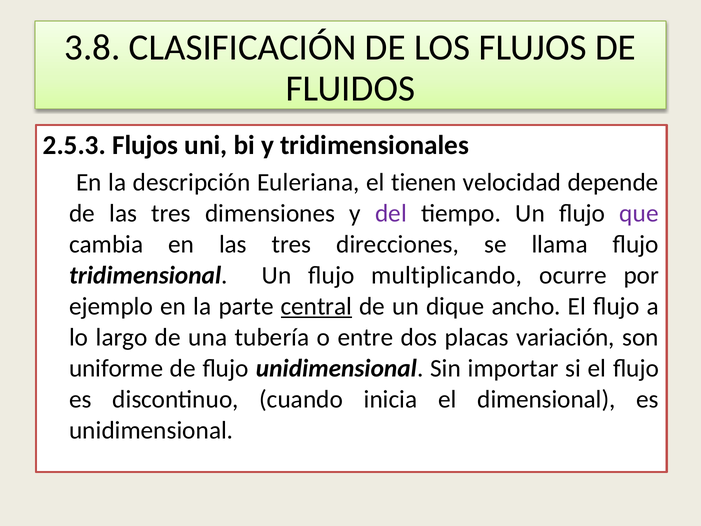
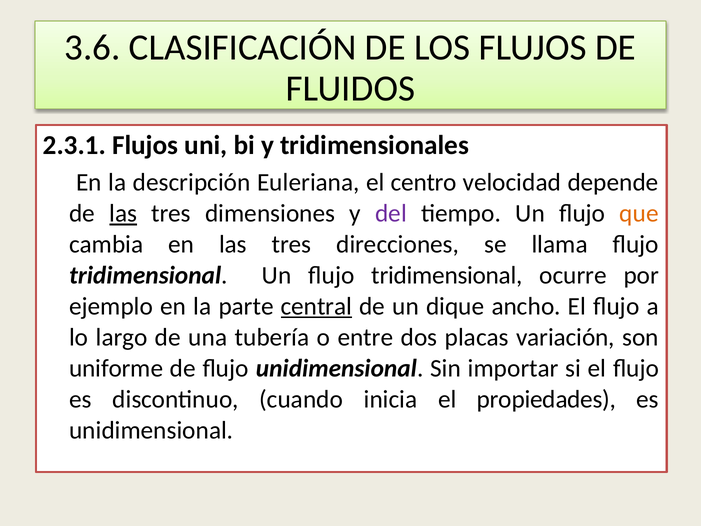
3.8: 3.8 -> 3.6 (92, 48)
2.5.3: 2.5.3 -> 2.3.1 (74, 145)
tienen: tienen -> centro (424, 183)
las underline: none -> present (123, 214)
que colour: purple -> orange (639, 214)
Un flujo multiplicando: multiplicando -> tridimensional (447, 275)
dimensional: dimensional -> propiedades (546, 399)
